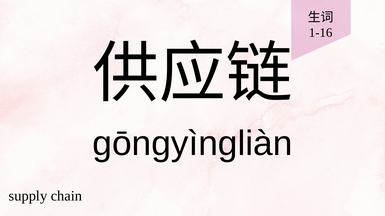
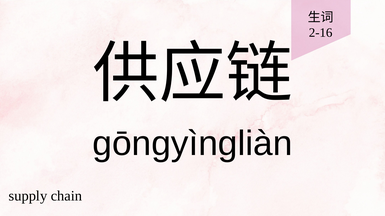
1-16: 1-16 -> 2-16 (321, 33)
